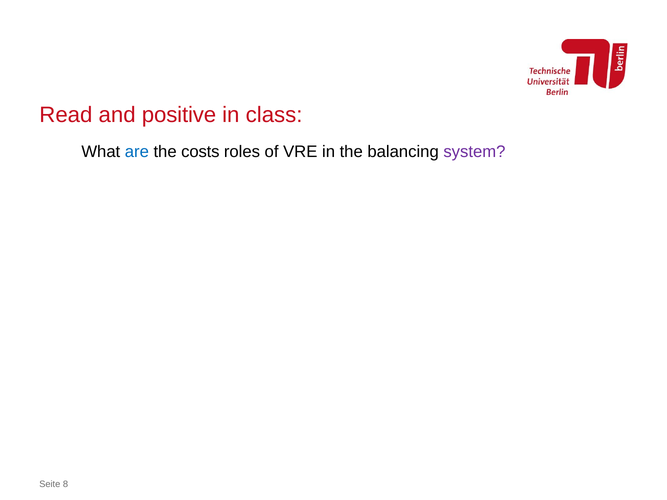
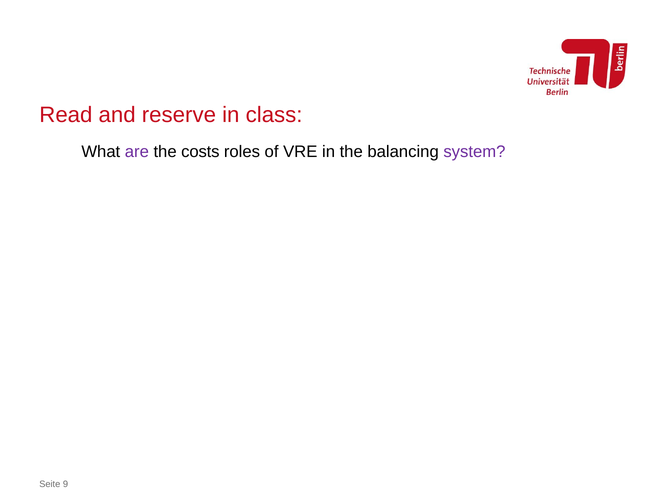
positive: positive -> reserve (179, 115)
are colour: blue -> purple (137, 152)
8: 8 -> 9 (65, 485)
